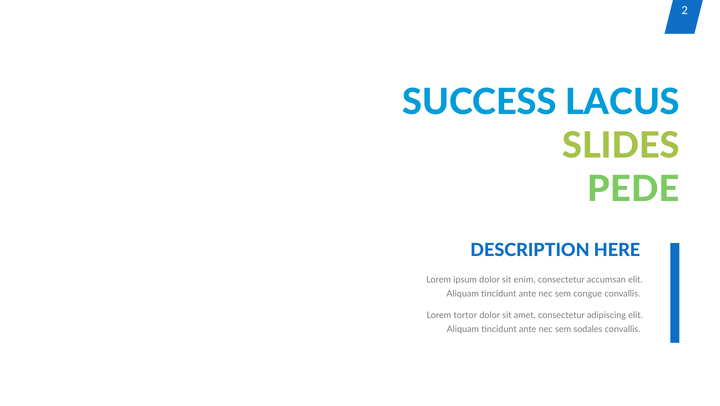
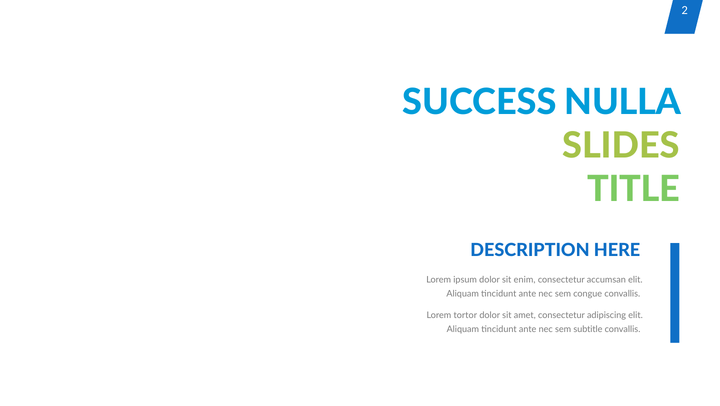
LACUS: LACUS -> NULLA (623, 102)
PEDE: PEDE -> TITLE (634, 189)
sodales: sodales -> subtitle (588, 329)
